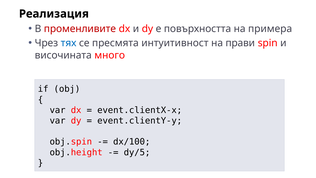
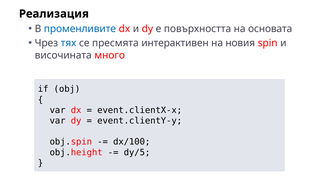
променливите colour: red -> blue (80, 29)
примера: примера -> основата (270, 29)
интуитивност: интуитивност -> интерактивен (175, 43)
прави: прави -> новия (240, 43)
